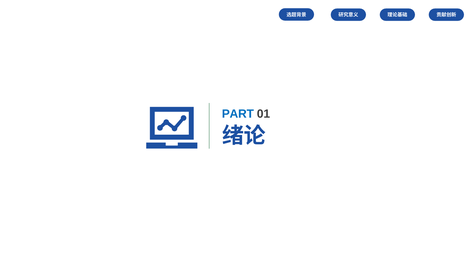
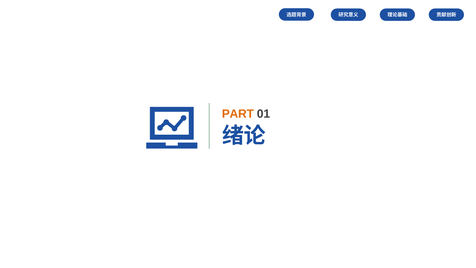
PART colour: blue -> orange (238, 114)
